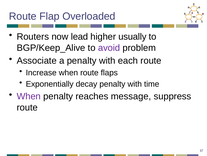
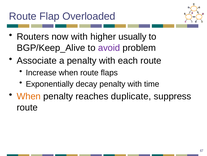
now lead: lead -> with (79, 37)
When colour: purple -> orange (29, 96)
message: message -> duplicate (131, 96)
